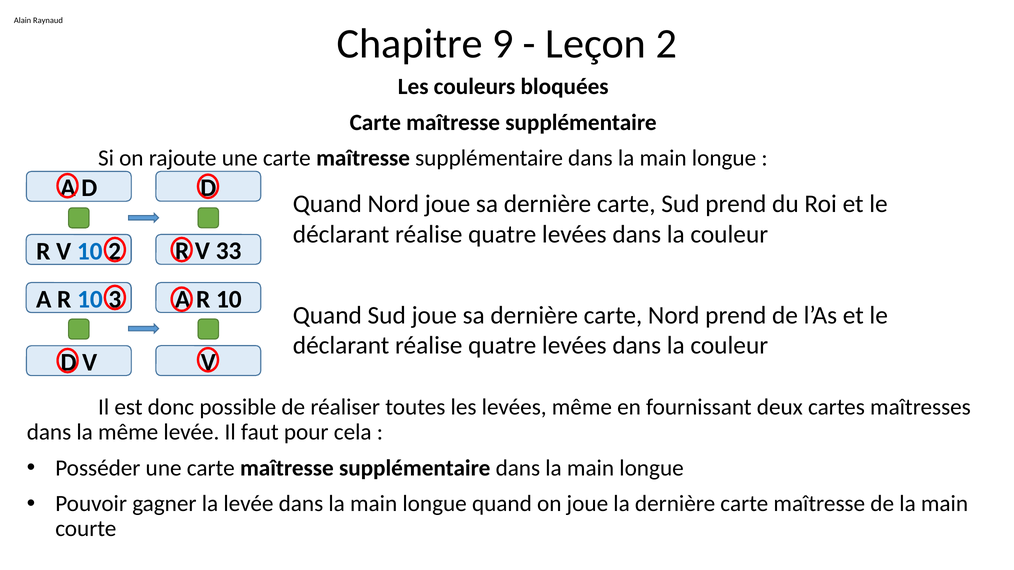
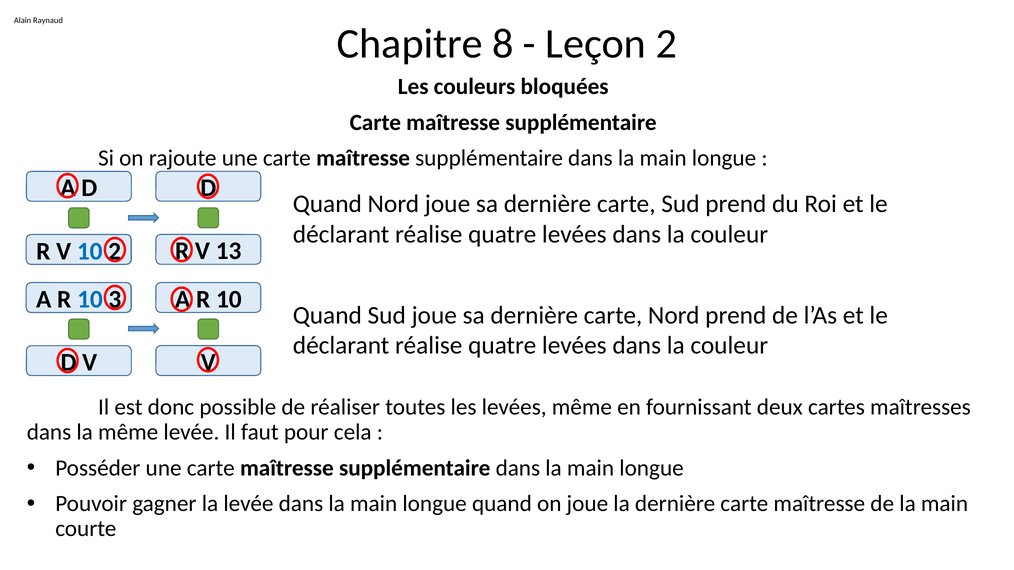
9: 9 -> 8 (503, 44)
33: 33 -> 13 (229, 251)
